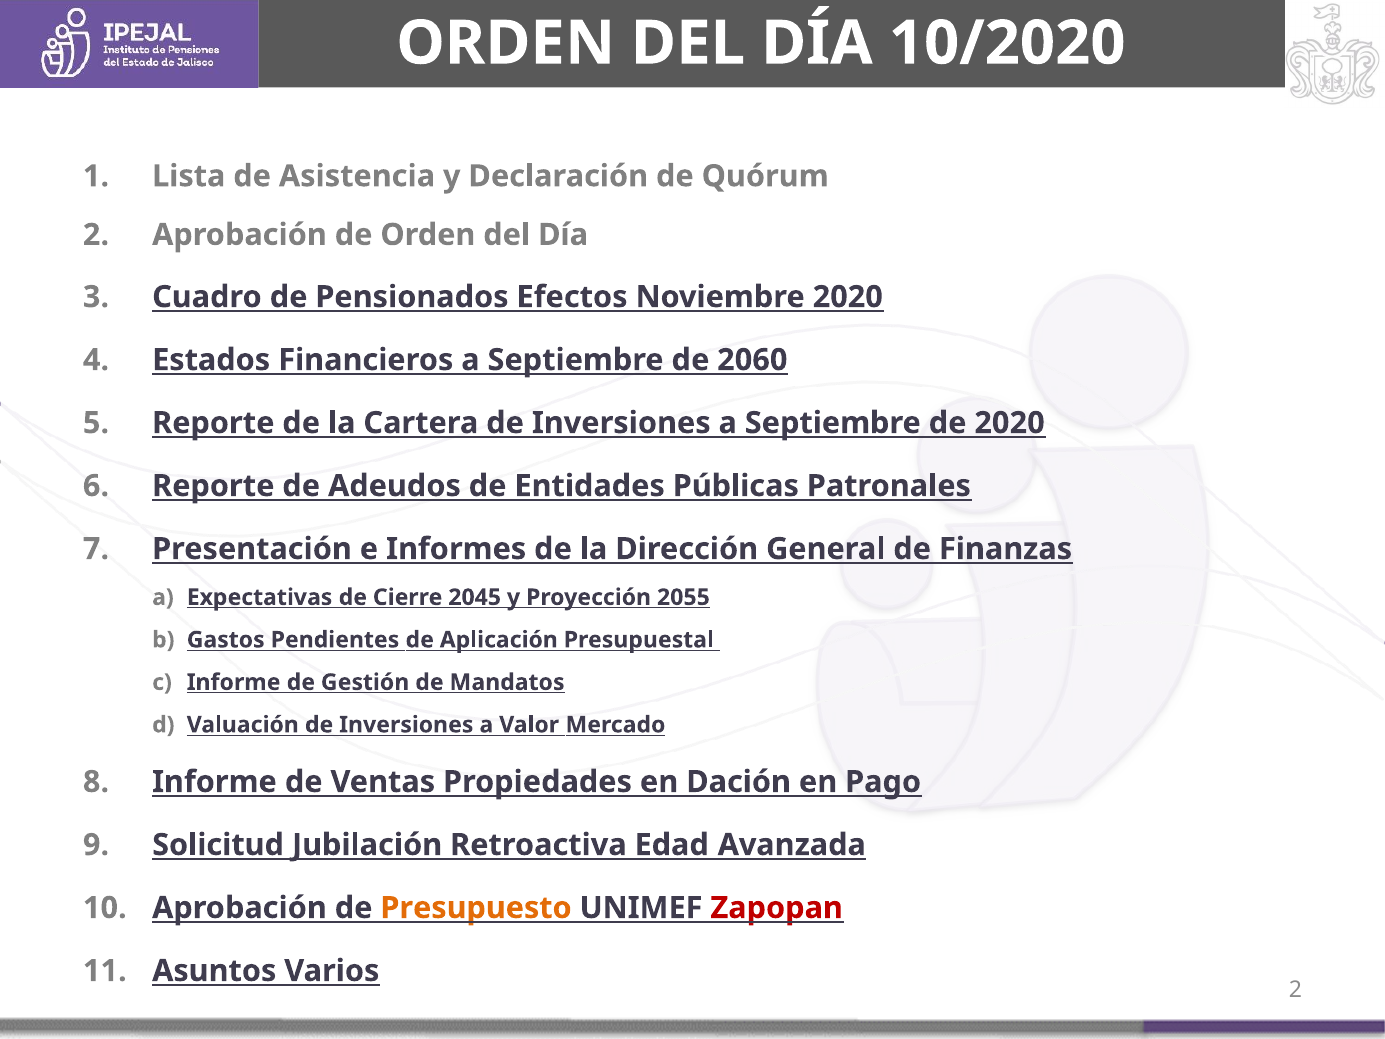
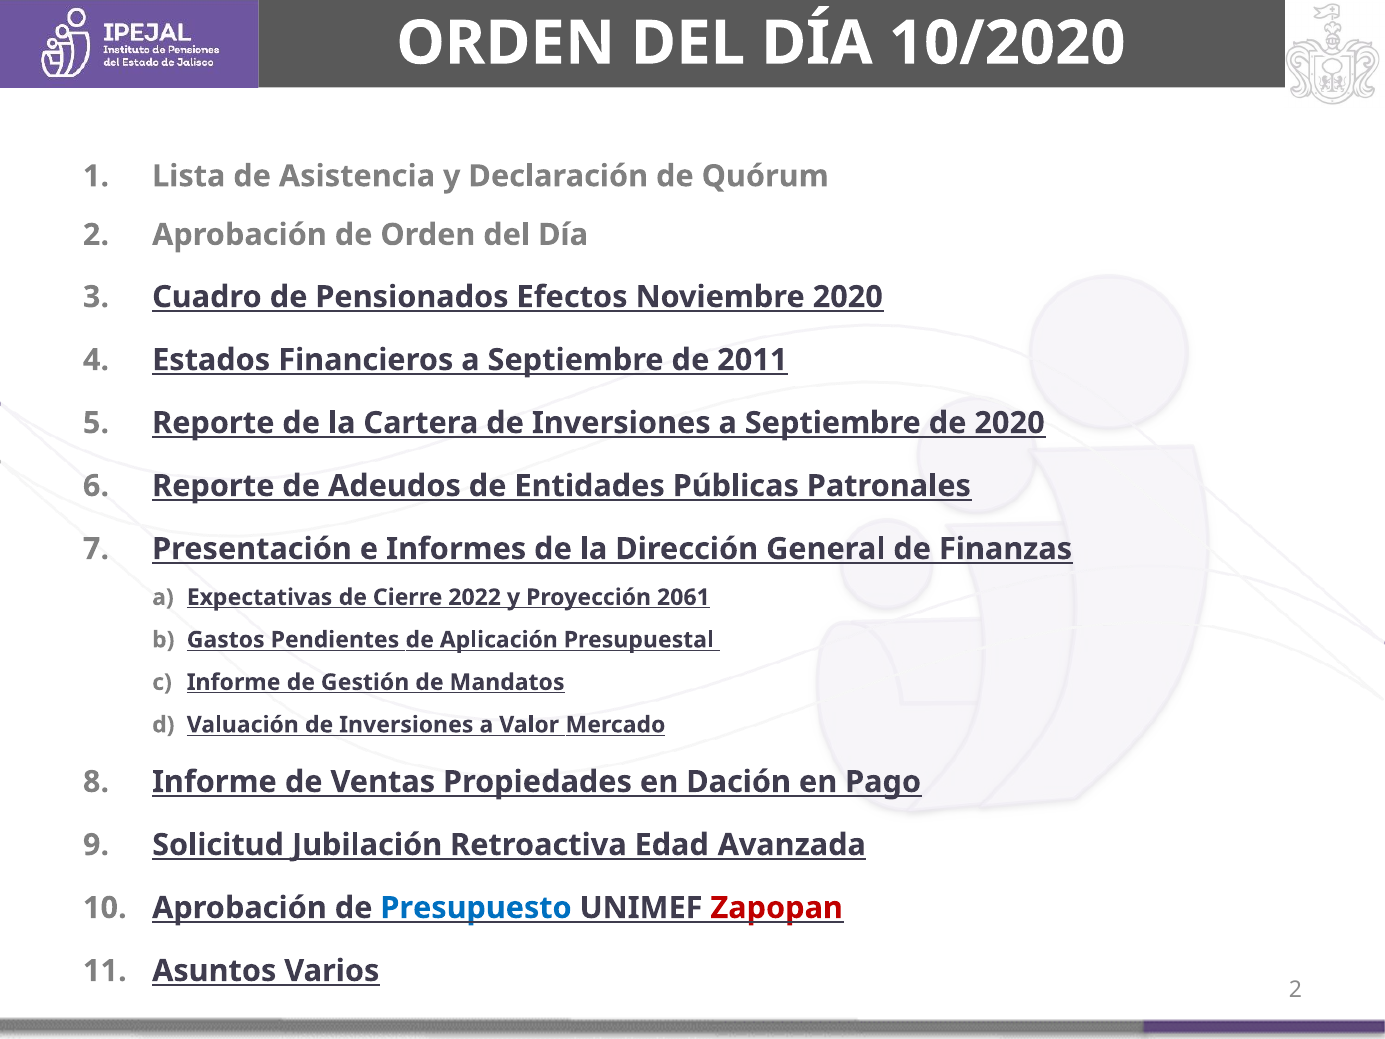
2060: 2060 -> 2011 (752, 360)
2045: 2045 -> 2022 (475, 597)
2055: 2055 -> 2061 (683, 597)
Presupuesto colour: orange -> blue (476, 908)
